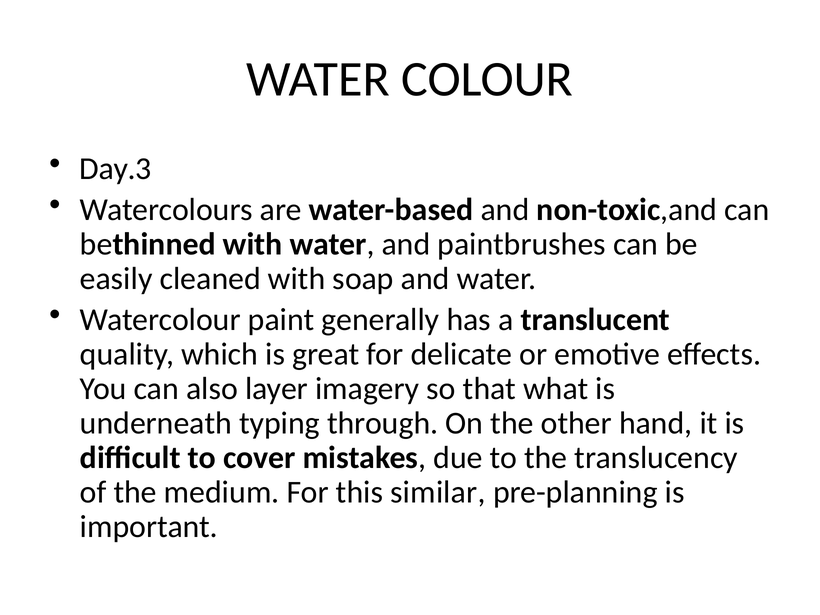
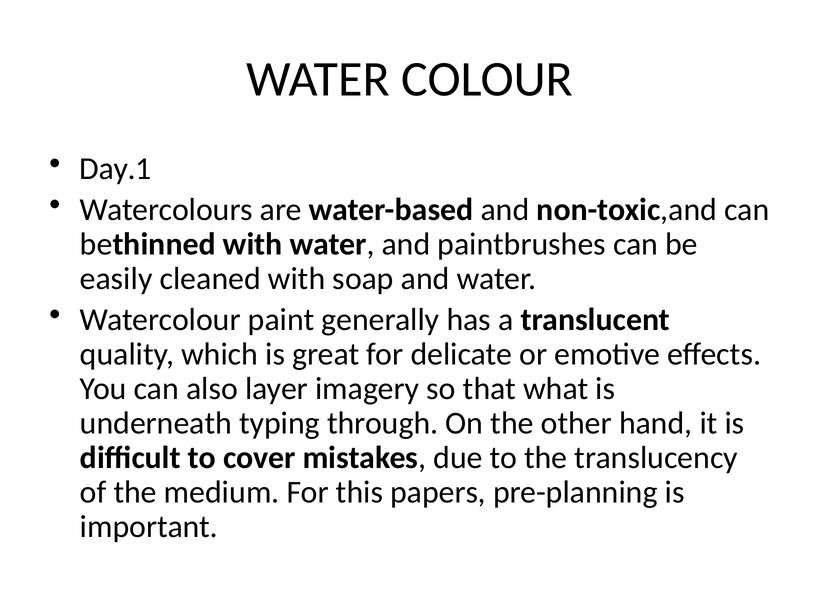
Day.3: Day.3 -> Day.1 (115, 169)
similar: similar -> papers (438, 492)
